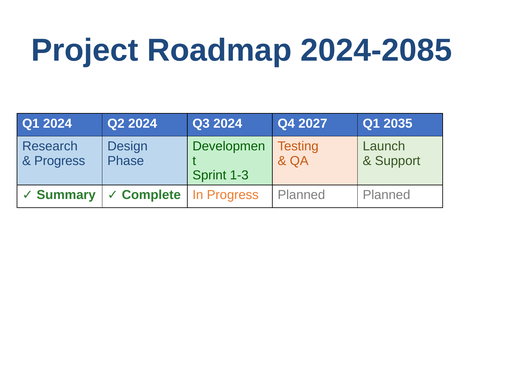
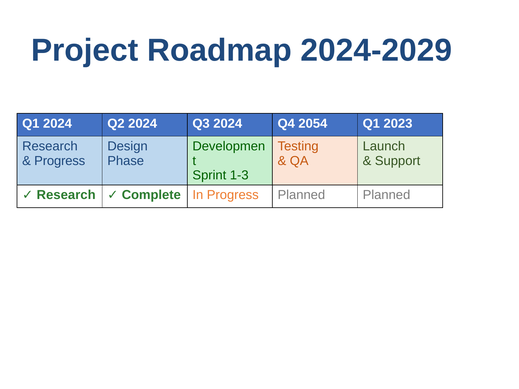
2024-2085: 2024-2085 -> 2024-2029 (376, 50)
2027: 2027 -> 2054 (313, 124)
2035: 2035 -> 2023 (398, 124)
Summary: Summary -> Research (66, 195)
